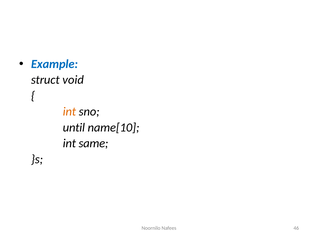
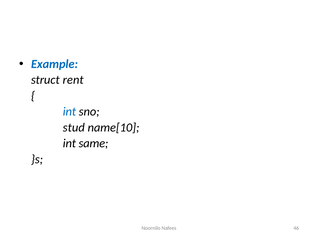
void: void -> rent (73, 80)
int colour: orange -> blue (69, 111)
until: until -> stud (74, 127)
